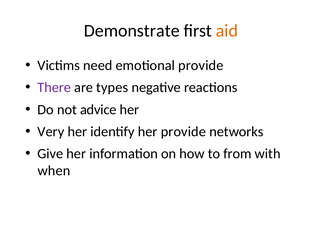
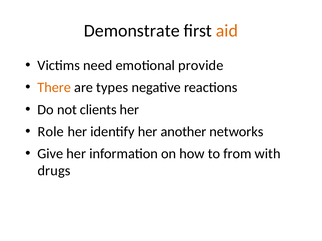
There colour: purple -> orange (54, 88)
advice: advice -> clients (98, 110)
Very: Very -> Role (51, 132)
her provide: provide -> another (184, 132)
when: when -> drugs (54, 171)
